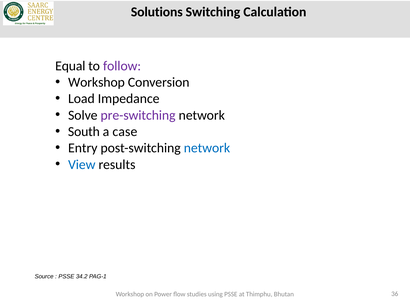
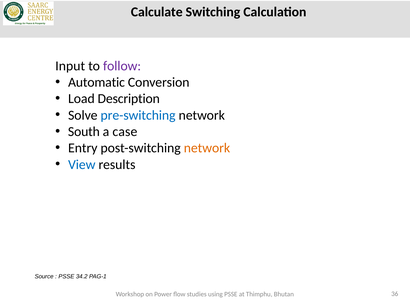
Solutions: Solutions -> Calculate (157, 12)
Equal: Equal -> Input (70, 66)
Workshop: Workshop -> Automatic (96, 82)
Impedance: Impedance -> Description (129, 99)
pre-switching colour: purple -> blue (138, 115)
network colour: blue -> orange (207, 148)
